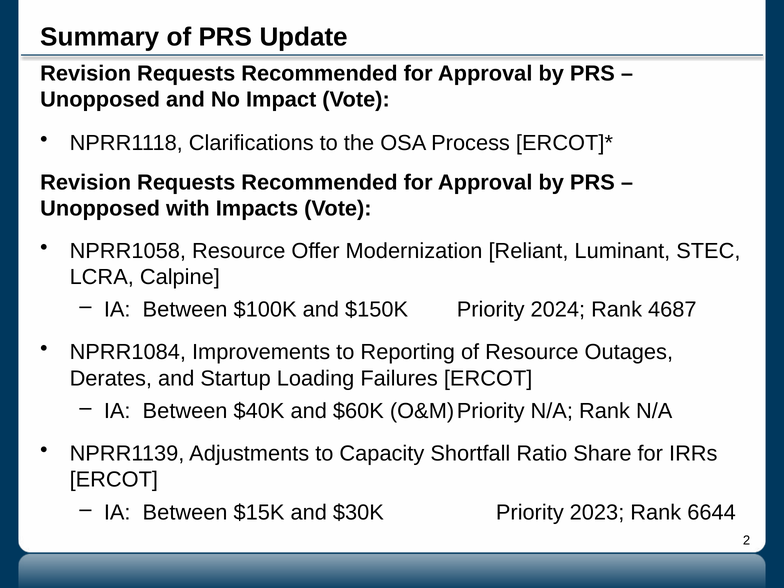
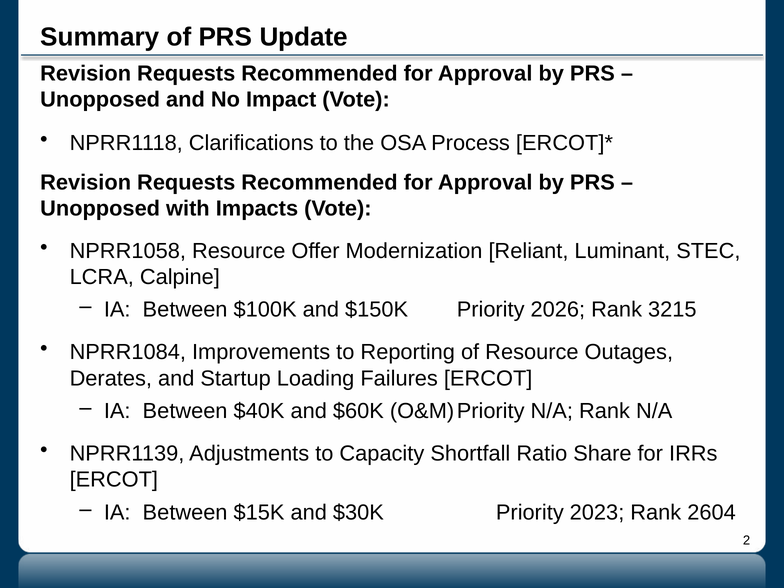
2024: 2024 -> 2026 (558, 310)
4687: 4687 -> 3215 (672, 310)
6644: 6644 -> 2604 (712, 512)
